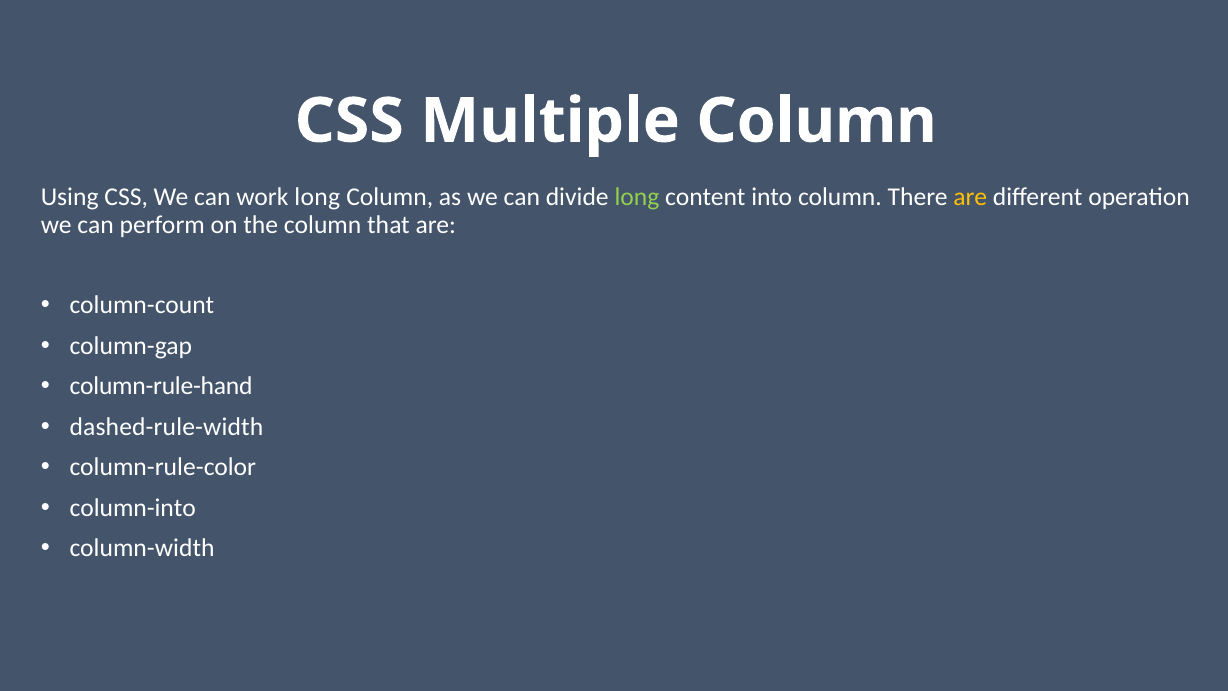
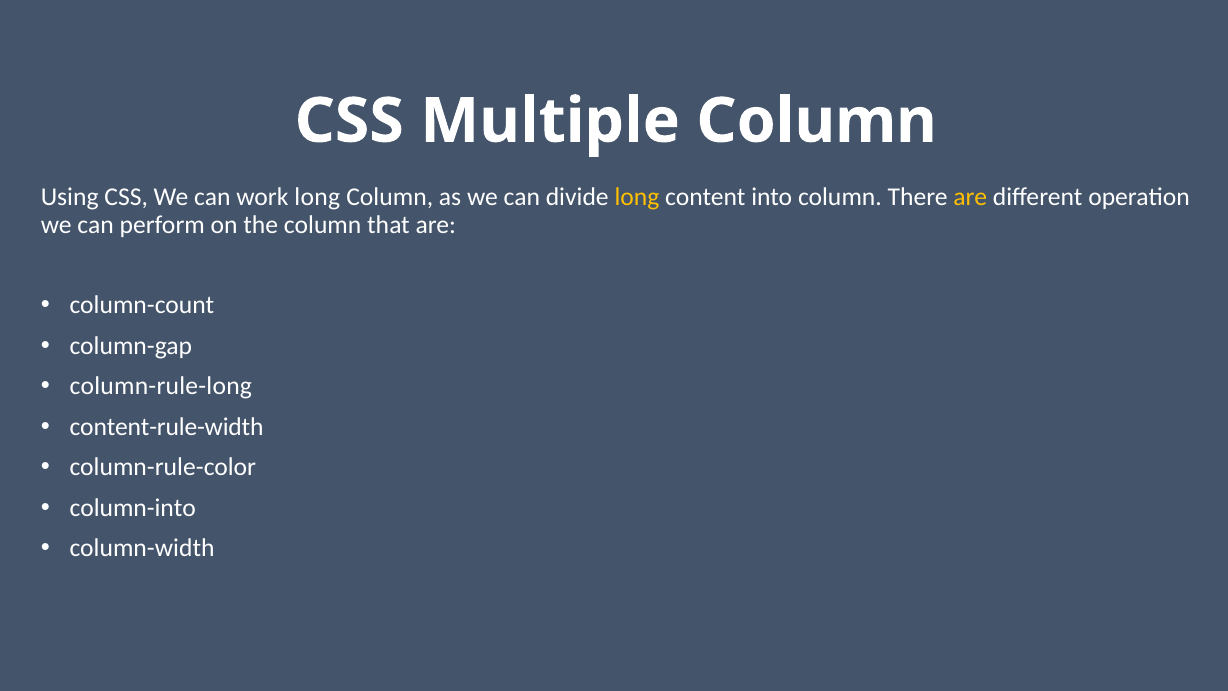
long colour: light green -> yellow (637, 197)
column-rule-hand: column-rule-hand -> column-rule-long (161, 386)
dashed-rule-width: dashed-rule-width -> content-rule-width (167, 427)
